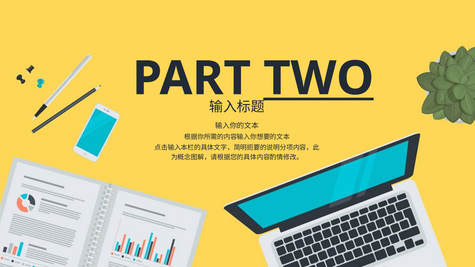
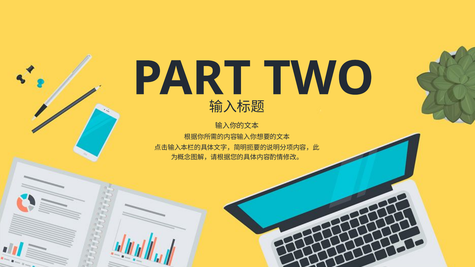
TWO underline: present -> none (319, 79)
